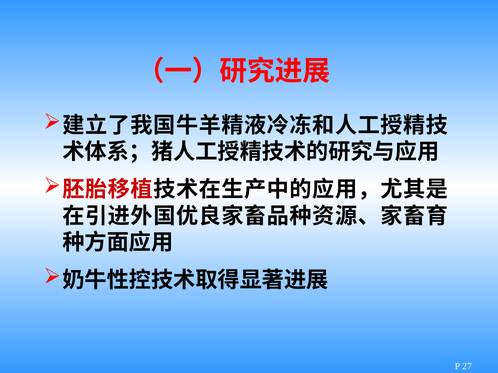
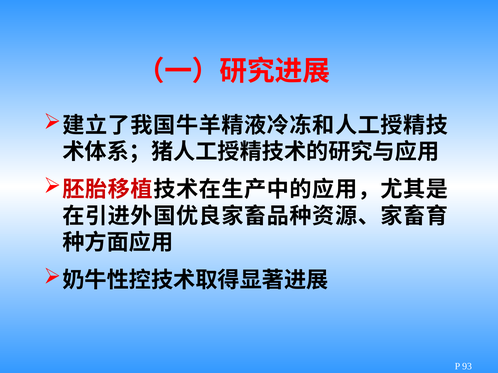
27: 27 -> 93 (467, 367)
